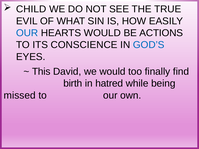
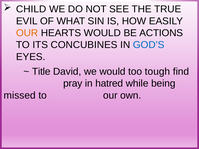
OUR colour: blue -> orange (27, 33)
CONSCIENCE: CONSCIENCE -> CONCUBINES (84, 45)
This: This -> Title (41, 72)
finally: finally -> tough (157, 72)
birth: birth -> pray (73, 84)
